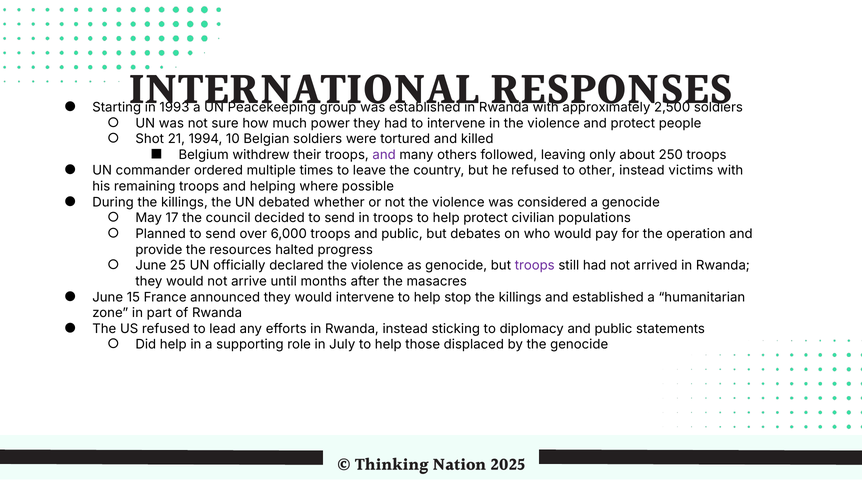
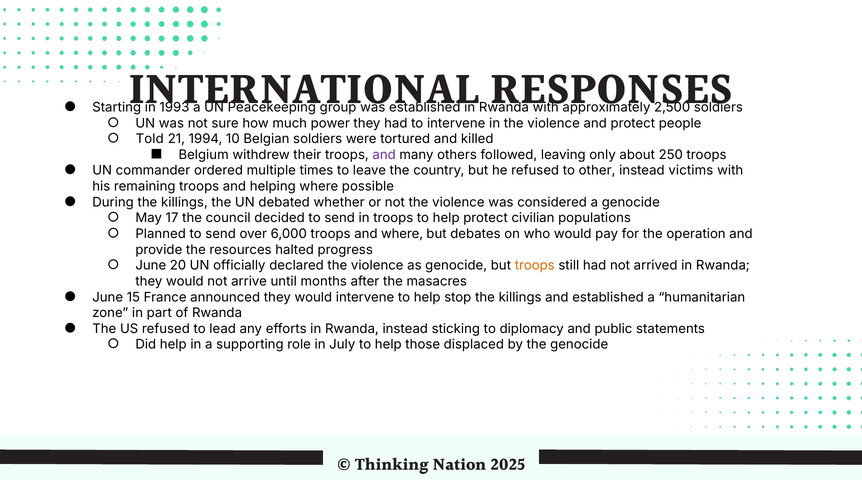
Shot: Shot -> Told (150, 139)
troops and public: public -> where (402, 234)
25: 25 -> 20 (178, 265)
troops colour: purple -> orange (535, 265)
